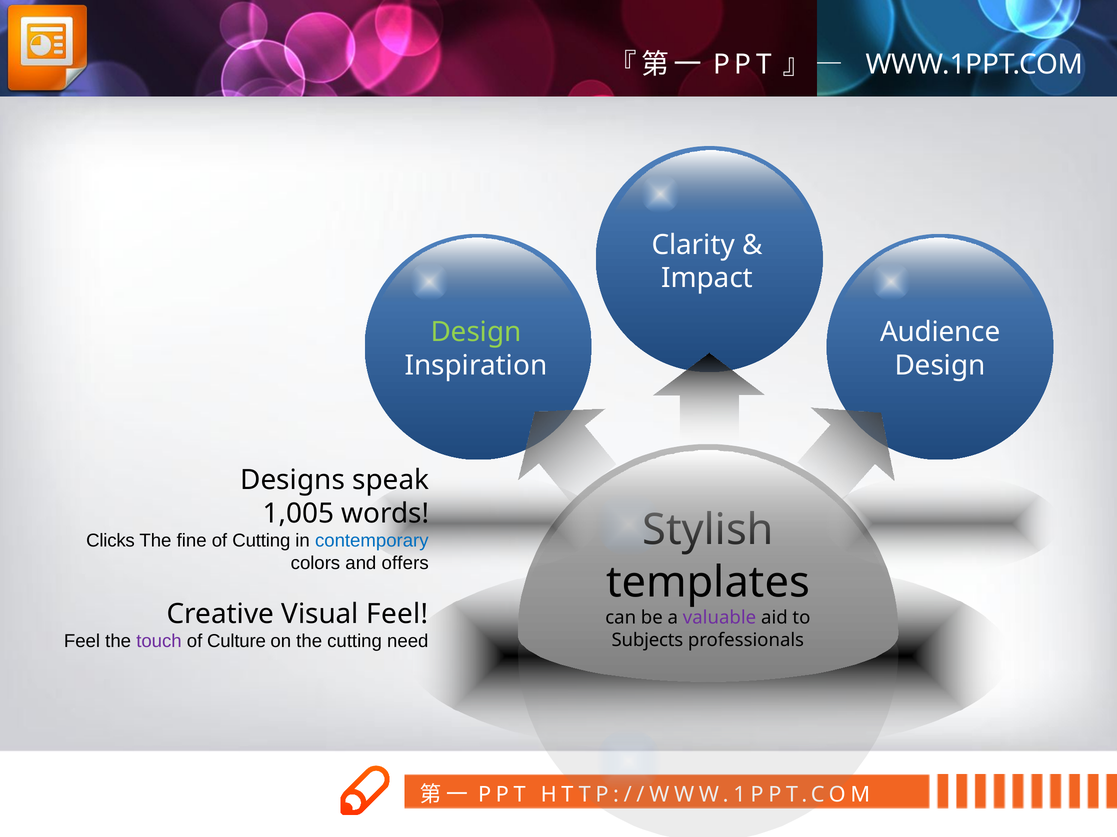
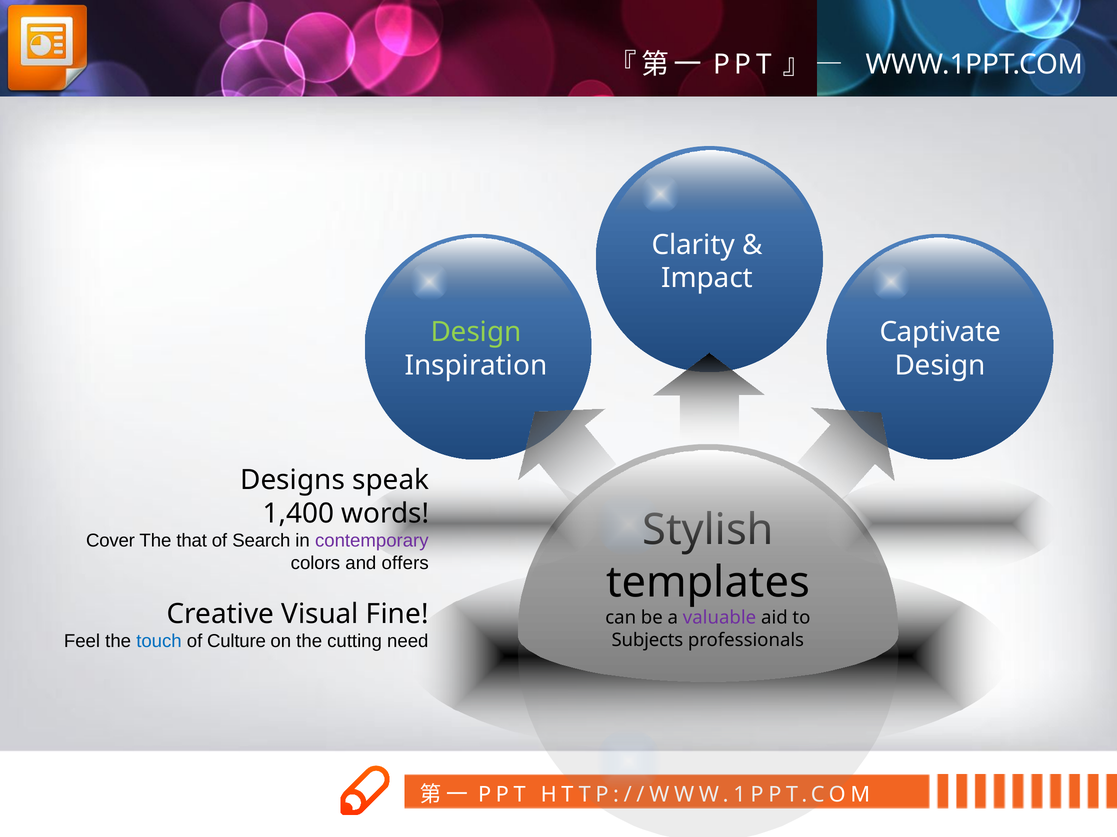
Audience: Audience -> Captivate (940, 332)
1,005: 1,005 -> 1,400 (298, 514)
Clicks: Clicks -> Cover (110, 541)
fine: fine -> that (192, 541)
of Cutting: Cutting -> Search (261, 541)
contemporary colour: blue -> purple (372, 541)
Visual Feel: Feel -> Fine (397, 614)
touch colour: purple -> blue (159, 642)
